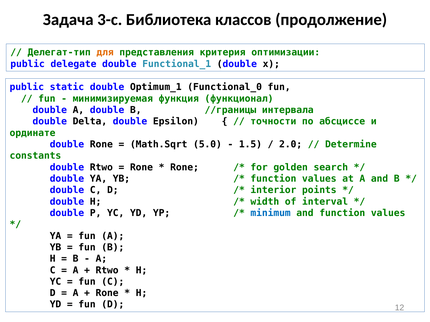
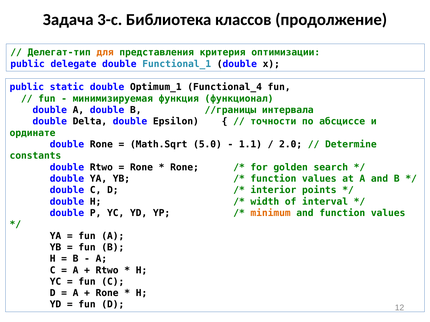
Functional_0: Functional_0 -> Functional_4 (225, 87)
1.5: 1.5 -> 1.1 (250, 145)
minimum colour: blue -> orange (271, 213)
